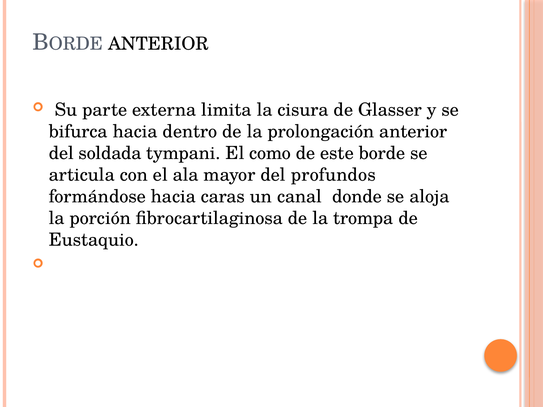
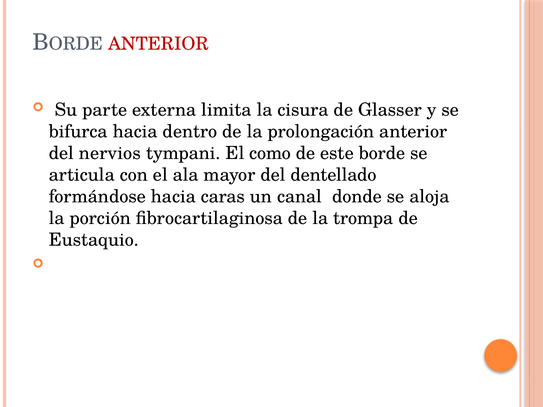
ANTERIOR colour: black -> red (158, 44)
soldada: soldada -> nervios (110, 153)
profundos: profundos -> dentellado (334, 175)
